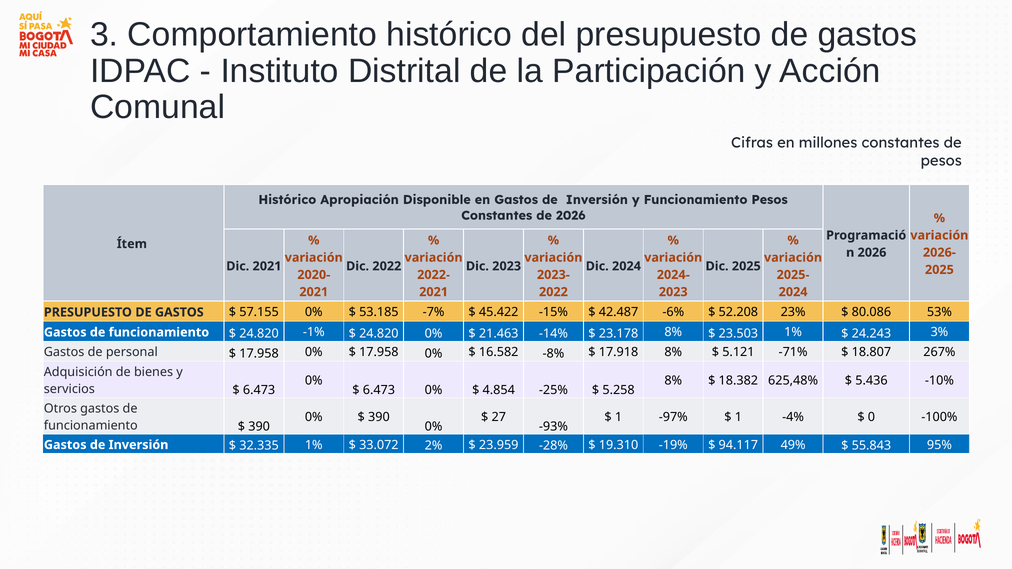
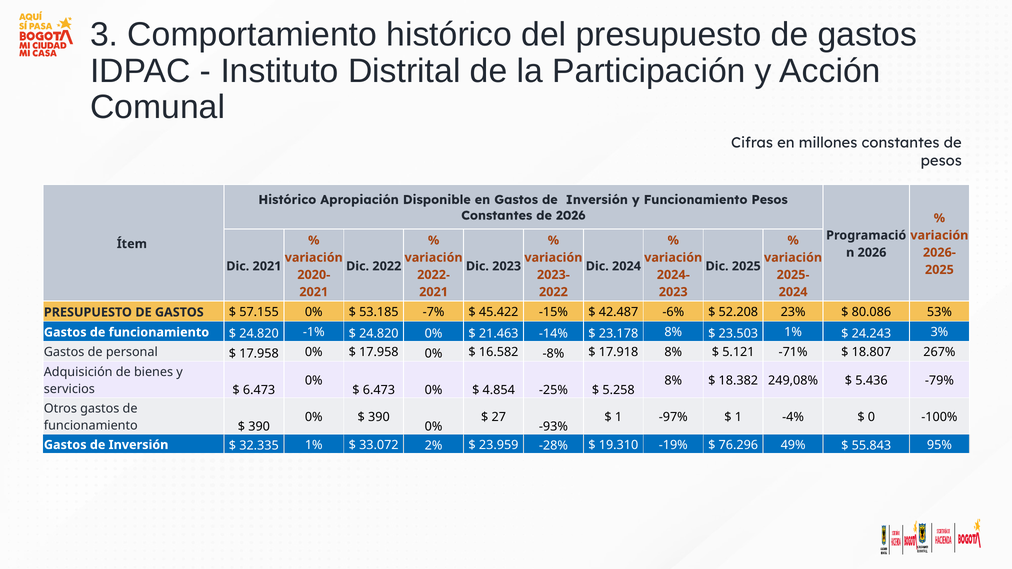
625,48%: 625,48% -> 249,08% (793, 381)
-10%: -10% -> -79% (939, 381)
94.117: 94.117 -> 76.296 (738, 445)
